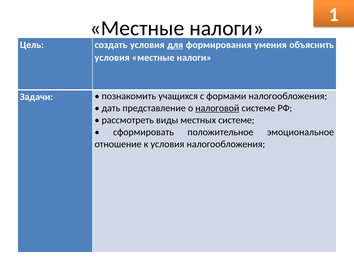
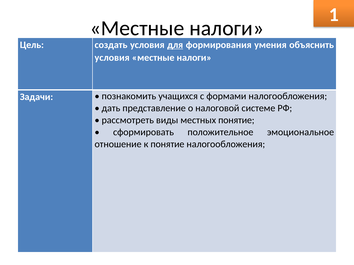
налоговой underline: present -> none (217, 108)
местных системе: системе -> понятие (236, 120)
к условия: условия -> понятие (167, 144)
